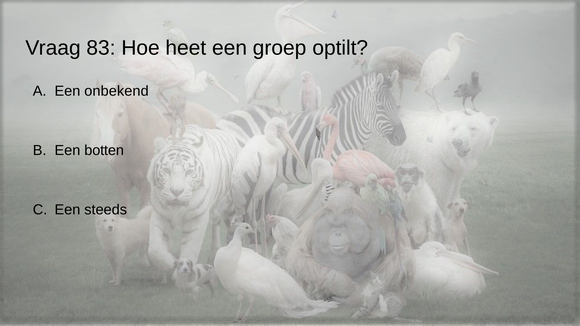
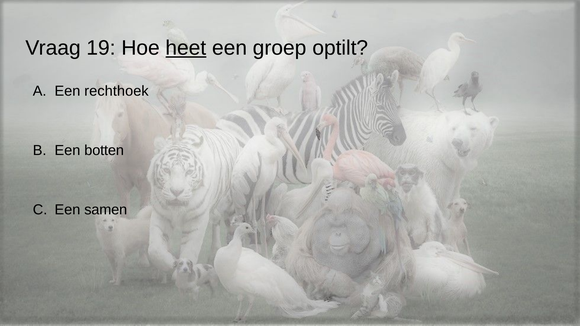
83: 83 -> 19 (101, 48)
heet underline: none -> present (186, 48)
onbekend: onbekend -> rechthoek (116, 91)
steeds: steeds -> samen (106, 210)
